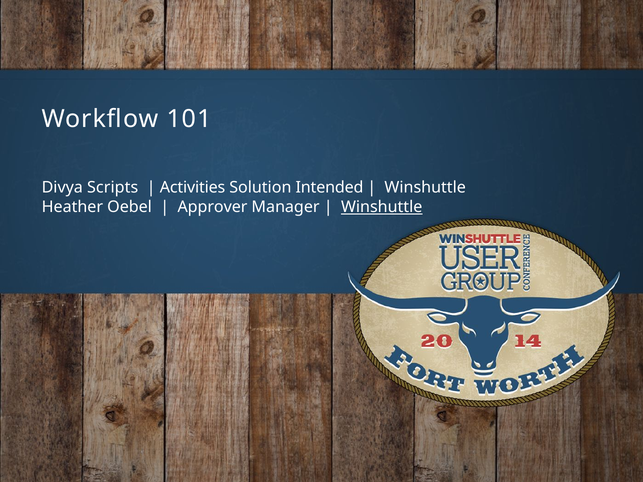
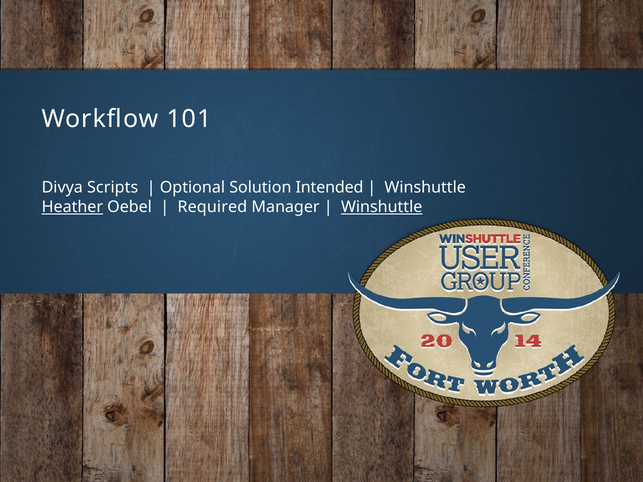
Activities: Activities -> Optional (192, 188)
Heather underline: none -> present (72, 207)
Approver: Approver -> Required (212, 207)
